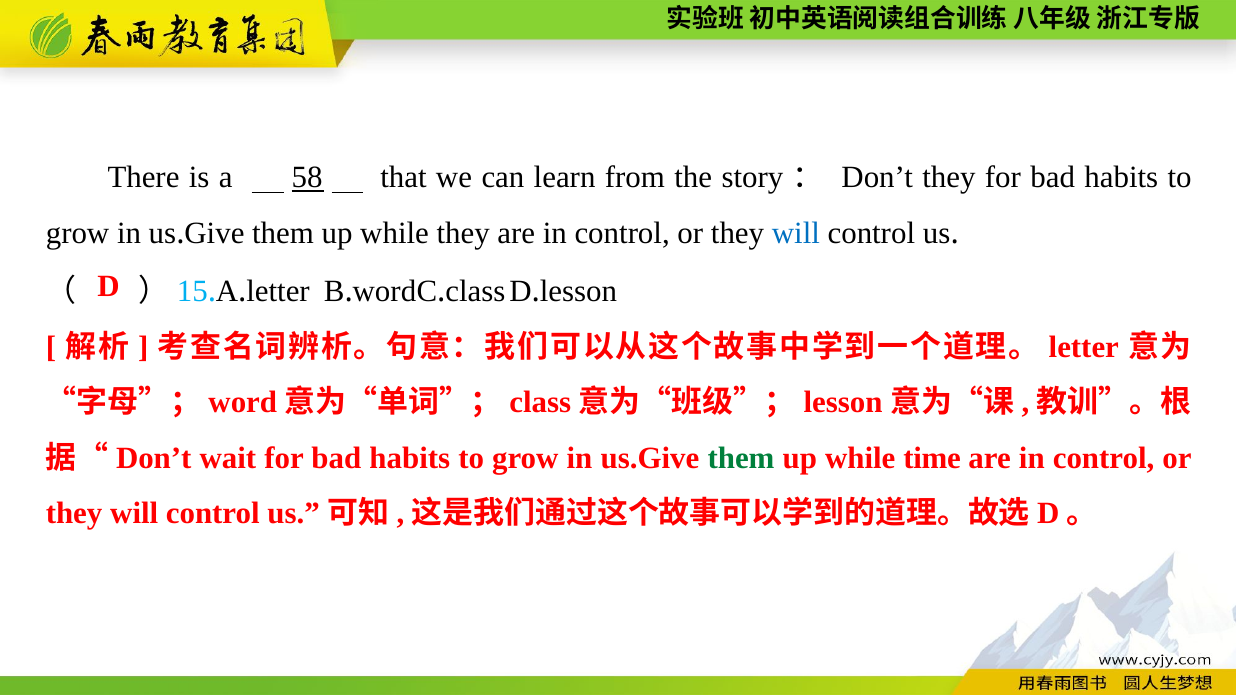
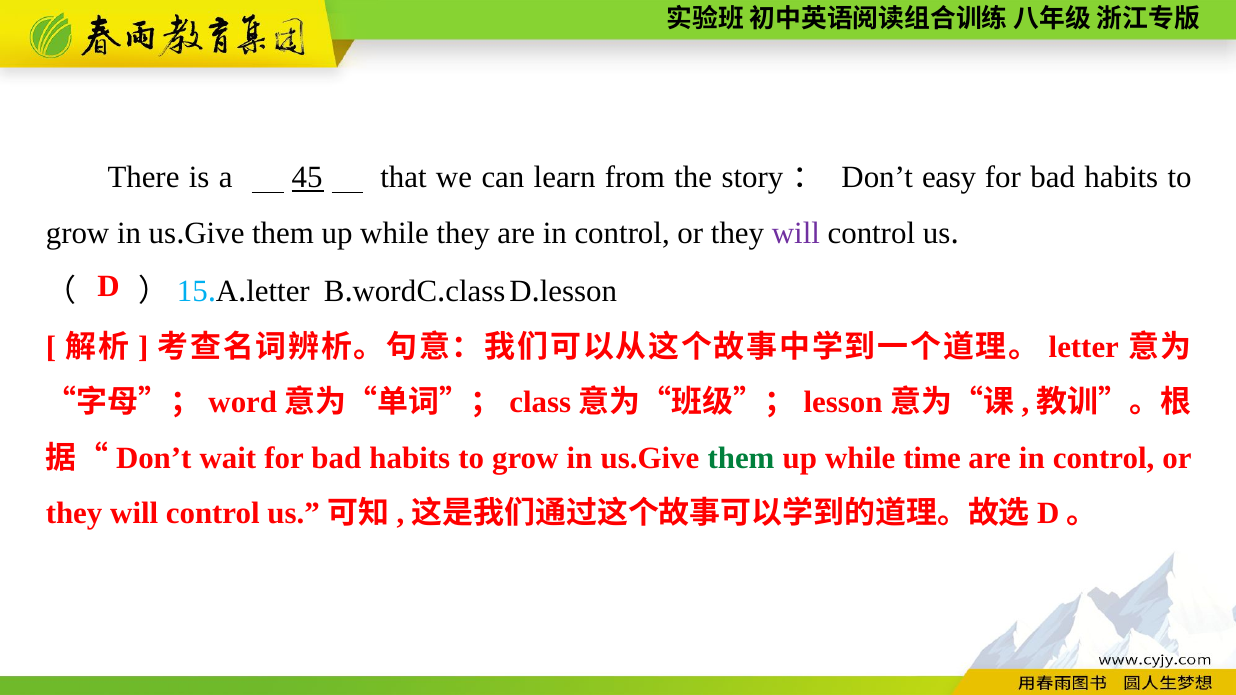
58: 58 -> 45 (307, 178)
Don’t they: they -> easy (949, 178)
will colour: blue -> purple (796, 233)
